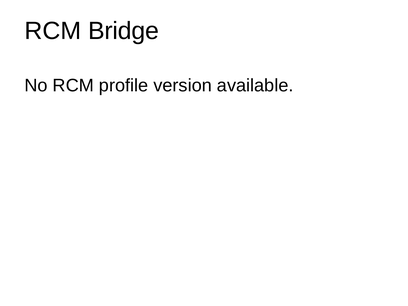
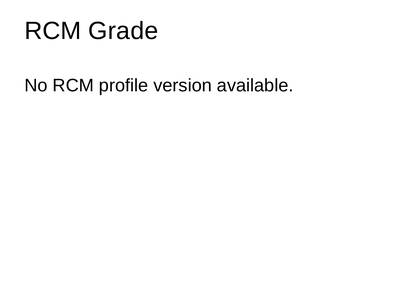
Bridge: Bridge -> Grade (123, 31)
